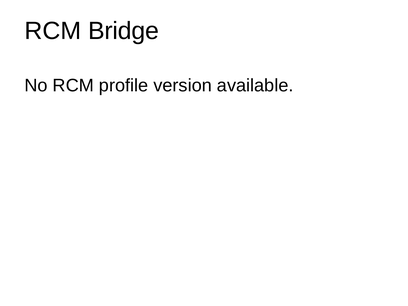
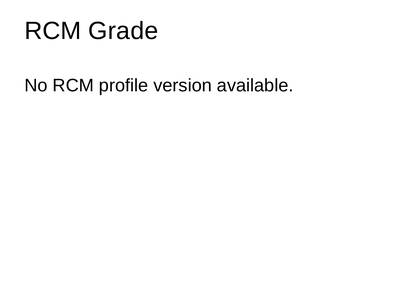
Bridge: Bridge -> Grade (123, 31)
